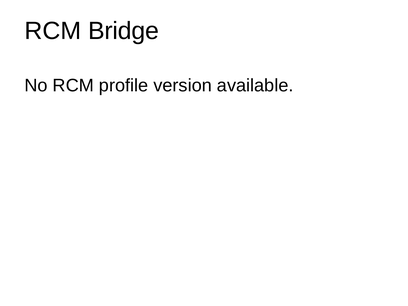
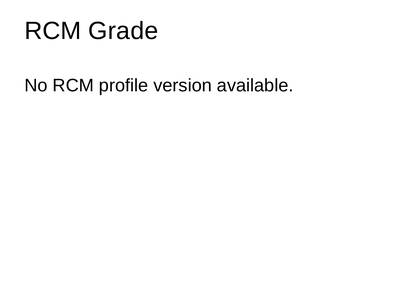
Bridge: Bridge -> Grade (123, 31)
